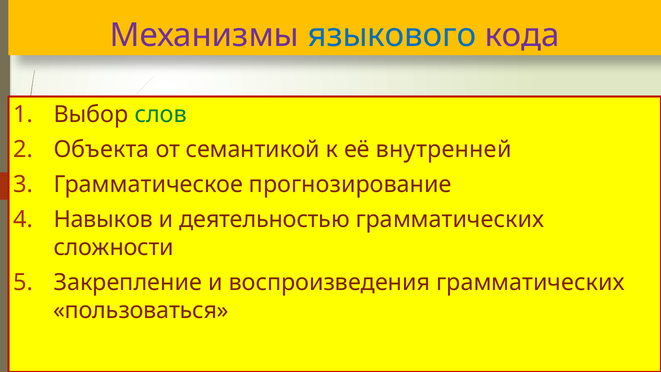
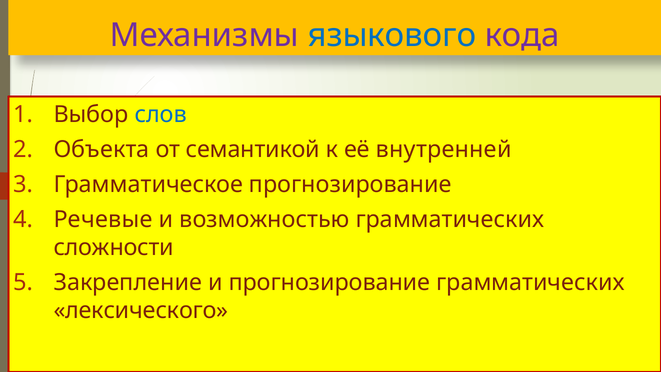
слов colour: green -> blue (161, 115)
Навыков: Навыков -> Речевые (103, 219)
деятельностью: деятельностью -> возможностью (264, 219)
и воспроизведения: воспроизведения -> прогнозирование (329, 283)
пользоваться: пользоваться -> лексического (141, 311)
